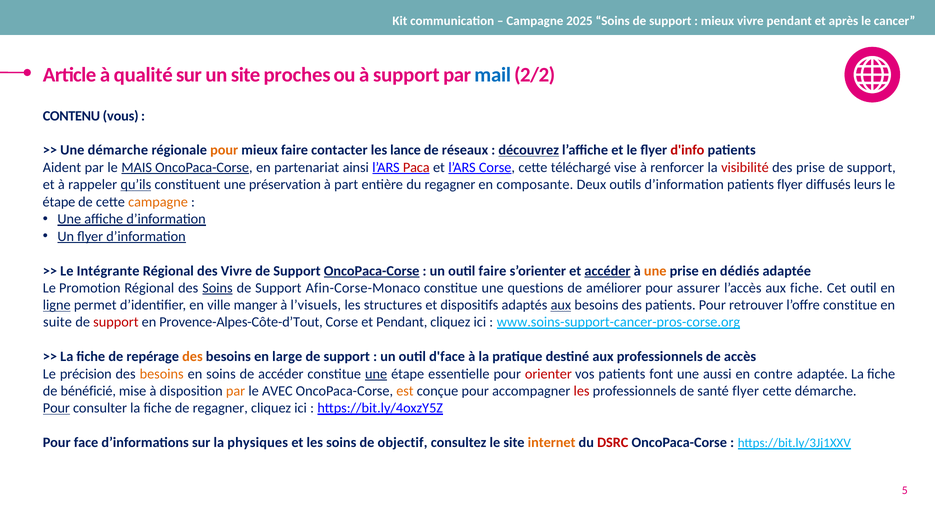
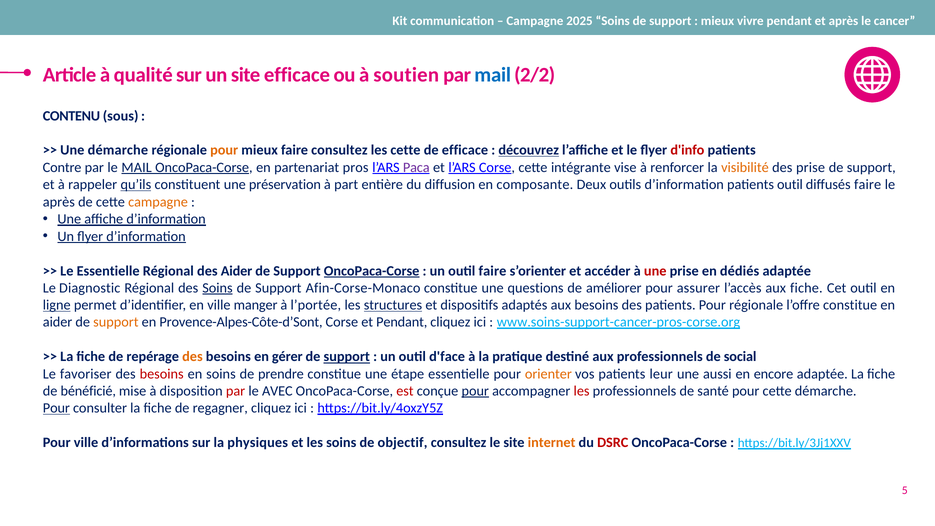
site proches: proches -> efficace (297, 75)
à support: support -> soutien (406, 75)
vous: vous -> sous (121, 116)
faire contacter: contacter -> consultez (339, 150)
les lance: lance -> cette (405, 150)
de réseaux: réseaux -> efficace (465, 150)
Aident: Aident -> Contre (62, 167)
le MAIS: MAIS -> MAIL (137, 167)
ainsi: ainsi -> pros (356, 167)
Paca colour: red -> purple (416, 167)
téléchargé: téléchargé -> intégrante (581, 167)
visibilité colour: red -> orange (745, 167)
du regagner: regagner -> diffusion (450, 185)
patients flyer: flyer -> outil (790, 185)
diffusés leurs: leurs -> faire (868, 185)
étape: étape -> après (59, 202)
Le Intégrante: Intégrante -> Essentielle (108, 271)
des Vivre: Vivre -> Aider (237, 271)
accéder underline: present -> none (608, 271)
une colour: orange -> red (655, 271)
Promotion: Promotion -> Diagnostic (90, 288)
l’visuels: l’visuels -> l’portée (316, 305)
structures underline: none -> present (393, 305)
aux underline: present -> none (561, 305)
Pour retrouver: retrouver -> régionale (756, 305)
suite: suite -> aider (58, 322)
support colour: red -> orange (116, 322)
Provence-Alpes-Côte-d’Tout: Provence-Alpes-Côte-d’Tout -> Provence-Alpes-Côte-d’Sont (241, 322)
large: large -> gérer (287, 357)
support underline: none -> present (347, 357)
accès: accès -> social (740, 357)
précision: précision -> favoriser (86, 374)
besoins colour: orange -> red (162, 374)
de accéder: accéder -> prendre (281, 374)
une underline: present -> none (376, 374)
orienter colour: red -> orange (548, 374)
font: font -> leur (661, 374)
contre: contre -> encore (774, 374)
par colour: orange -> red (236, 391)
est colour: orange -> red (405, 391)
pour underline: none -> present (475, 391)
santé flyer: flyer -> pour (746, 391)
Pour face: face -> ville (86, 443)
